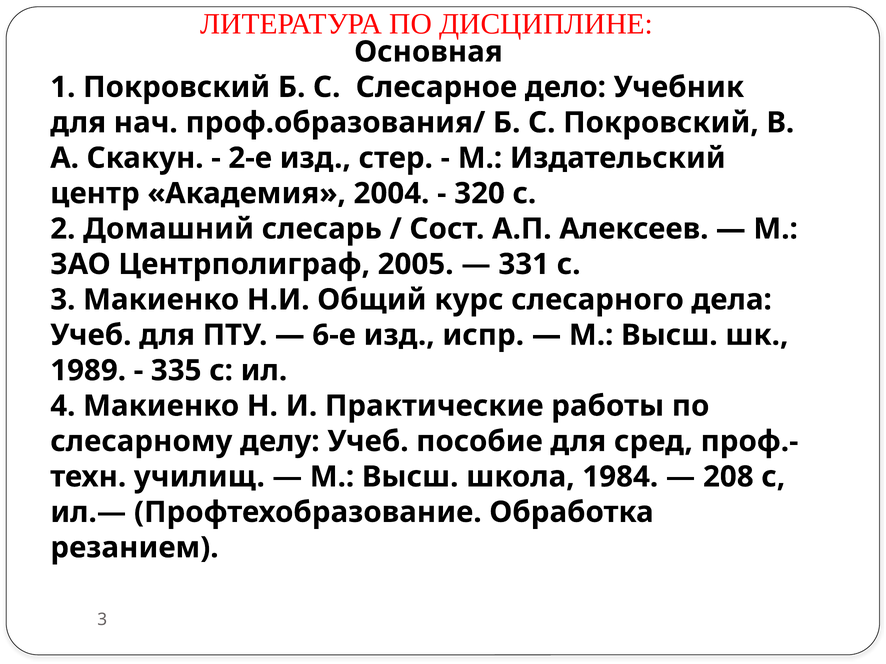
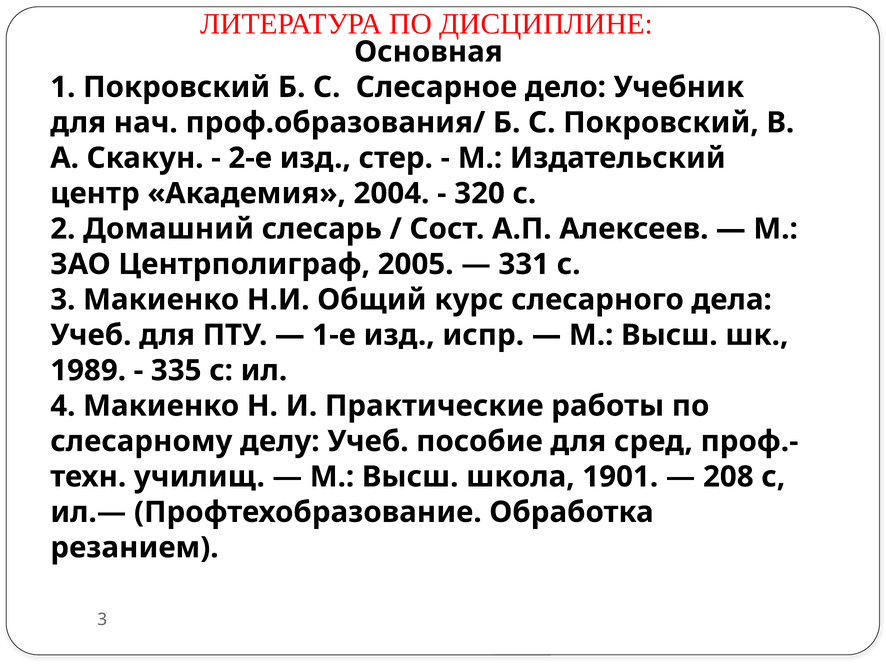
6-е: 6-е -> 1-е (334, 335)
1984: 1984 -> 1901 (620, 477)
